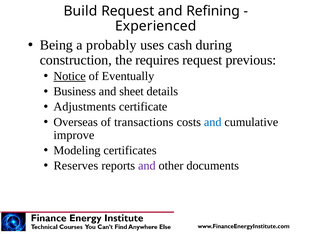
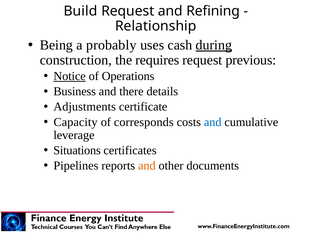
Experienced: Experienced -> Relationship (156, 26)
during underline: none -> present (214, 45)
Eventually: Eventually -> Operations (128, 76)
sheet: sheet -> there (131, 91)
Overseas: Overseas -> Capacity (76, 122)
transactions: transactions -> corresponds (144, 122)
improve: improve -> leverage (74, 135)
Modeling: Modeling -> Situations (77, 150)
Reserves: Reserves -> Pipelines (76, 166)
and colour: purple -> orange (147, 166)
